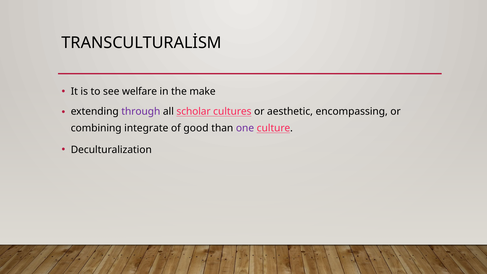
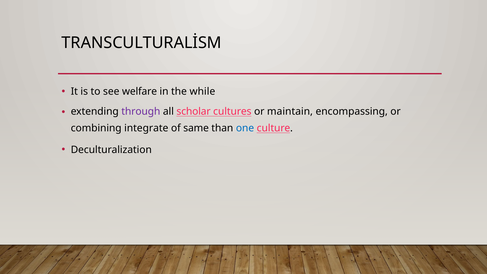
make: make -> while (202, 92)
aesthetic: aesthetic -> maintain (290, 112)
good: good -> same (196, 128)
one colour: purple -> blue (245, 128)
